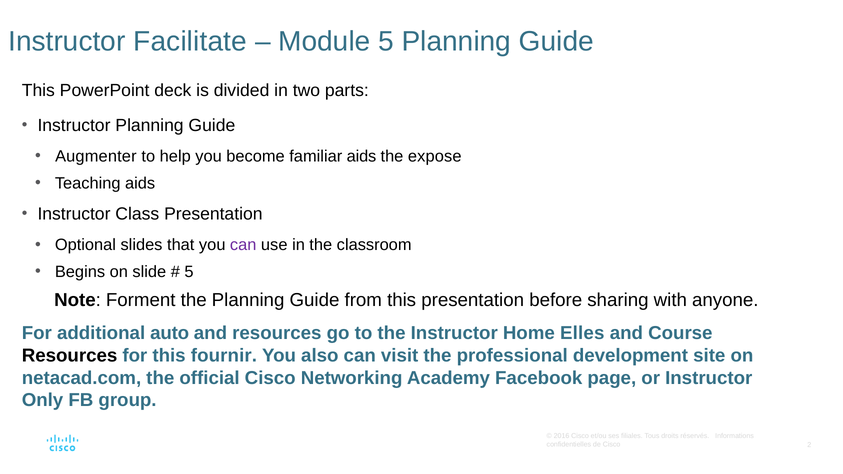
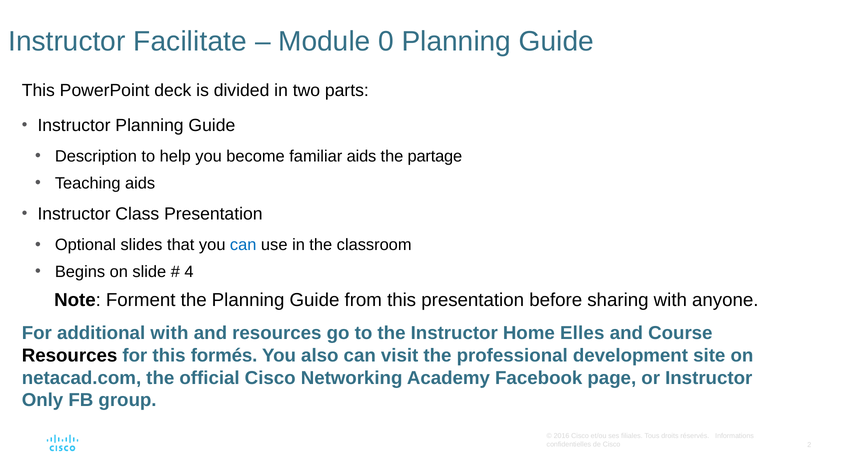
Module 5: 5 -> 0 (386, 42)
Augmenter: Augmenter -> Description (96, 156)
expose: expose -> partage (435, 156)
can colour: purple -> blue (243, 245)
5: 5 -> 4 (189, 272)
additional auto: auto -> with (169, 333)
fournir: fournir -> formés (224, 356)
